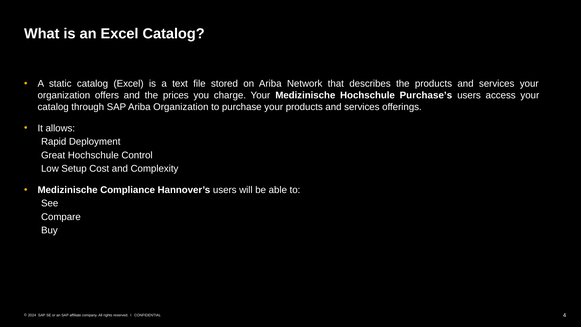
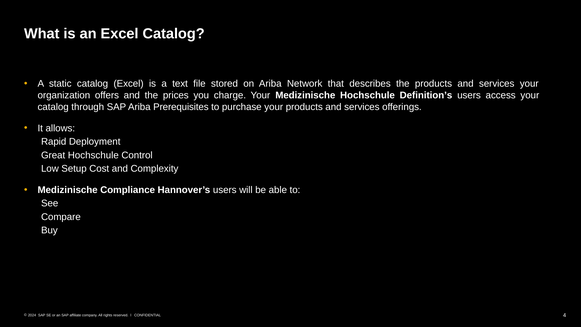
Purchase’s: Purchase’s -> Definition’s (426, 95)
Ariba Organization: Organization -> Prerequisites (181, 107)
